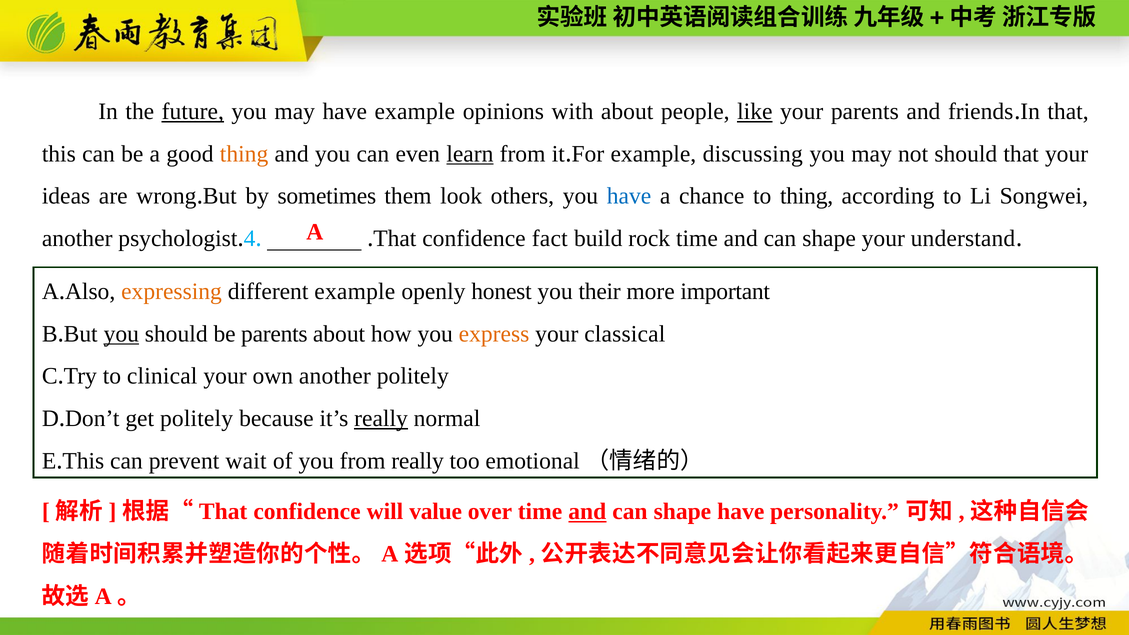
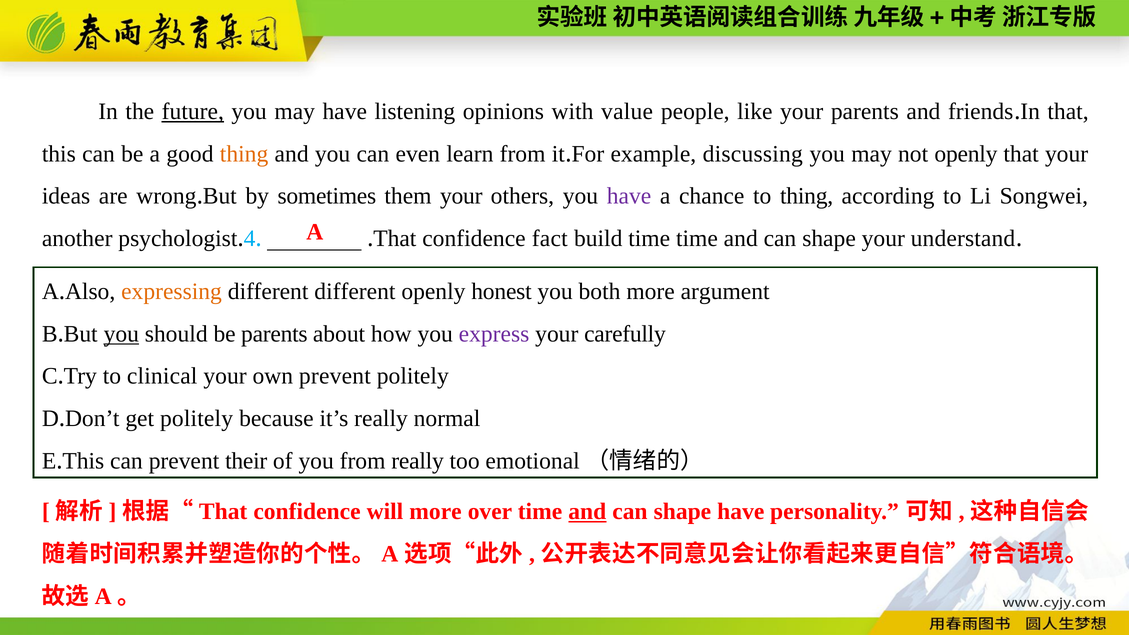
have example: example -> listening (415, 112)
with about: about -> value (627, 112)
like underline: present -> none (755, 112)
learn underline: present -> none (470, 154)
not should: should -> openly (966, 154)
them look: look -> your (461, 196)
have colour: blue -> purple (629, 196)
build rock: rock -> time (649, 239)
different example: example -> different (355, 292)
their: their -> both (600, 292)
important: important -> argument (725, 292)
express colour: orange -> purple (494, 334)
classical: classical -> carefully (625, 334)
own another: another -> prevent (335, 376)
really underline: present -> none (381, 419)
wait: wait -> their (246, 461)
will value: value -> more (435, 512)
